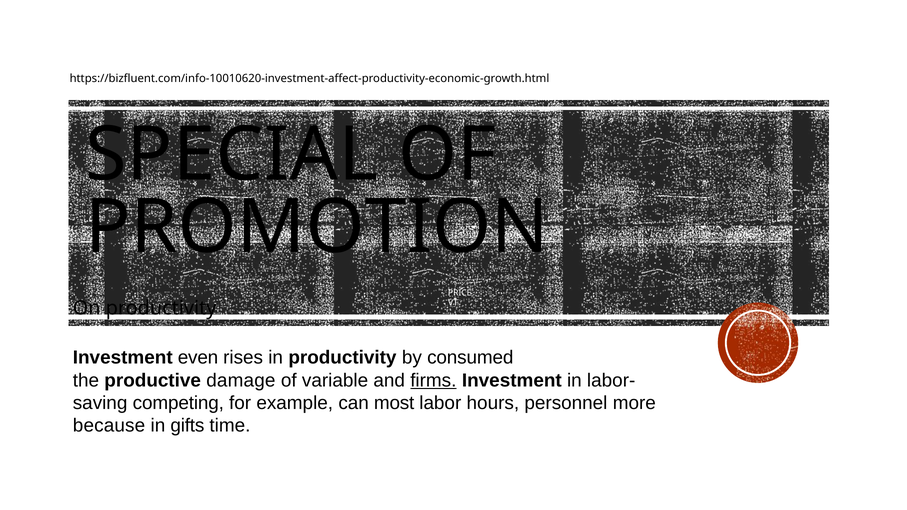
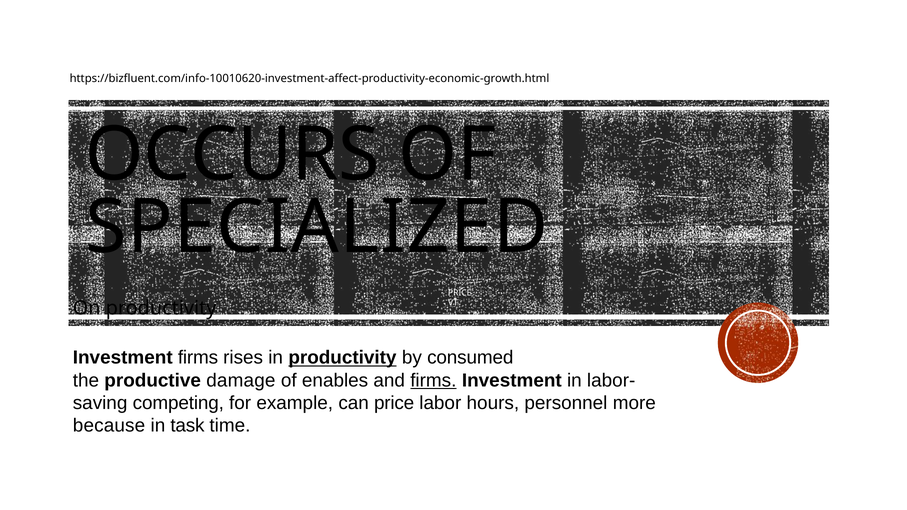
SPECIAL: SPECIAL -> OCCURS (232, 155)
PROMOTION: PROMOTION -> SPECIALIZED (317, 227)
Investment even: even -> firms (198, 358)
productivity underline: none -> present (342, 358)
variable: variable -> enables (335, 381)
can most: most -> price (394, 403)
gifts: gifts -> task (187, 426)
